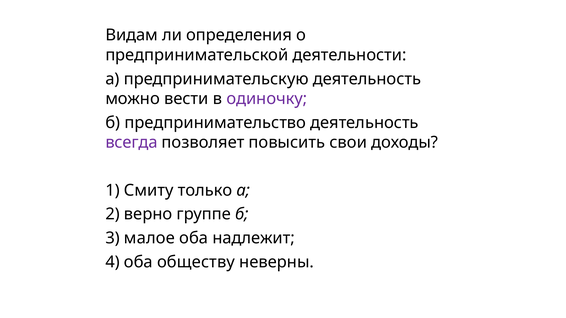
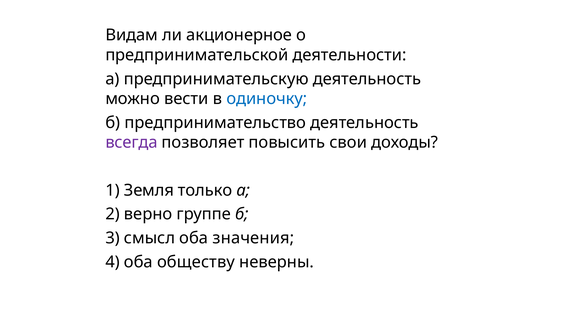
определения: определения -> акционерное (239, 35)
одиночку colour: purple -> blue (267, 99)
Смиту: Смиту -> Земля (149, 191)
малое: малое -> смысл (150, 238)
надлежит: надлежит -> значения (253, 238)
